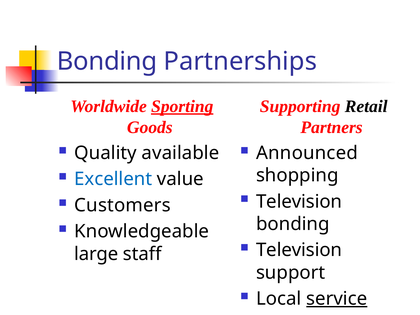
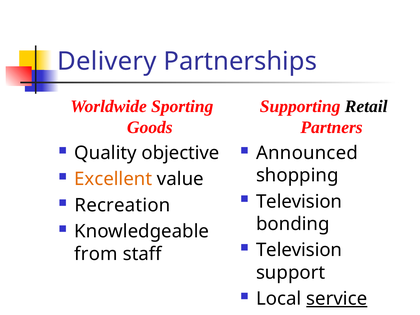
Bonding: Bonding -> Delivery (107, 61)
Sporting underline: present -> none (182, 107)
available: available -> objective (181, 153)
Excellent colour: blue -> orange (113, 179)
Customers: Customers -> Recreation (123, 205)
large: large -> from (96, 254)
